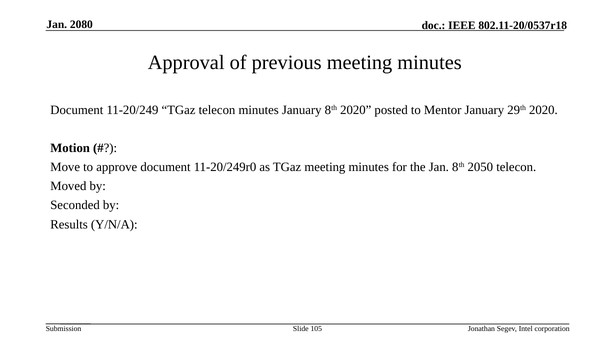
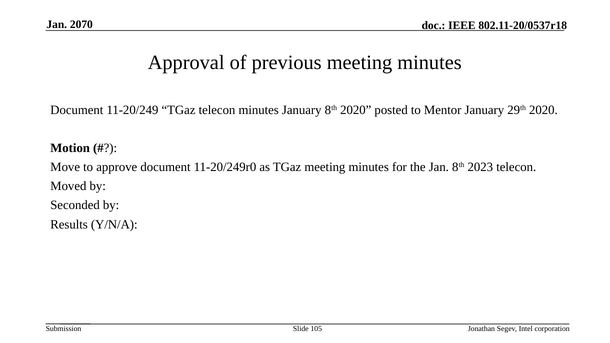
2080: 2080 -> 2070 (81, 24)
2050: 2050 -> 2023 (480, 167)
